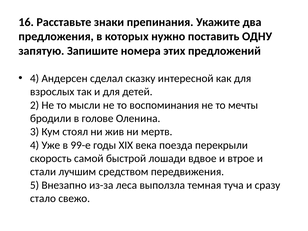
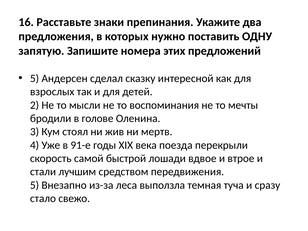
4: 4 -> 5 (35, 78)
99-е: 99-е -> 91-е (81, 145)
